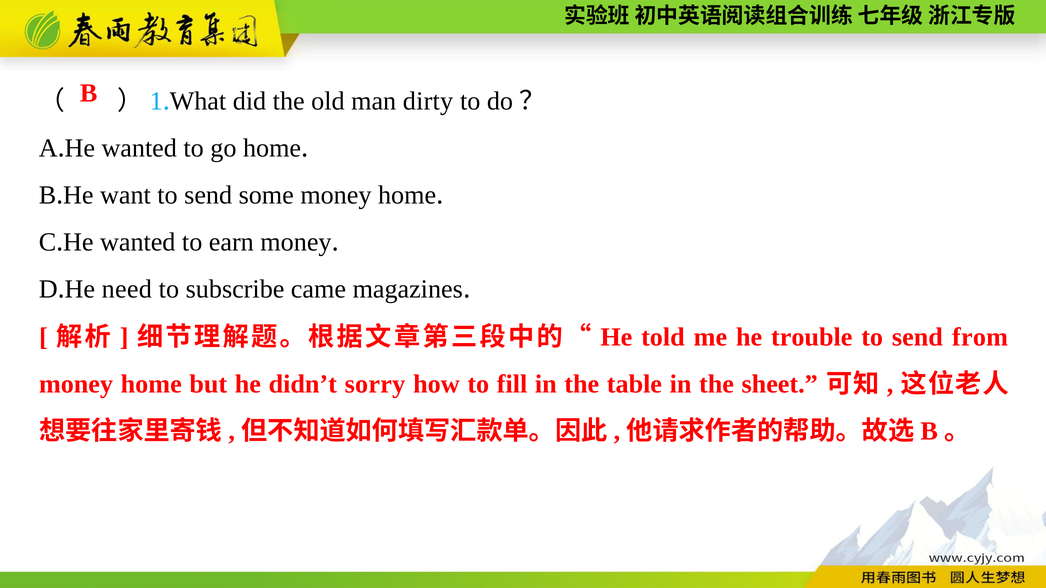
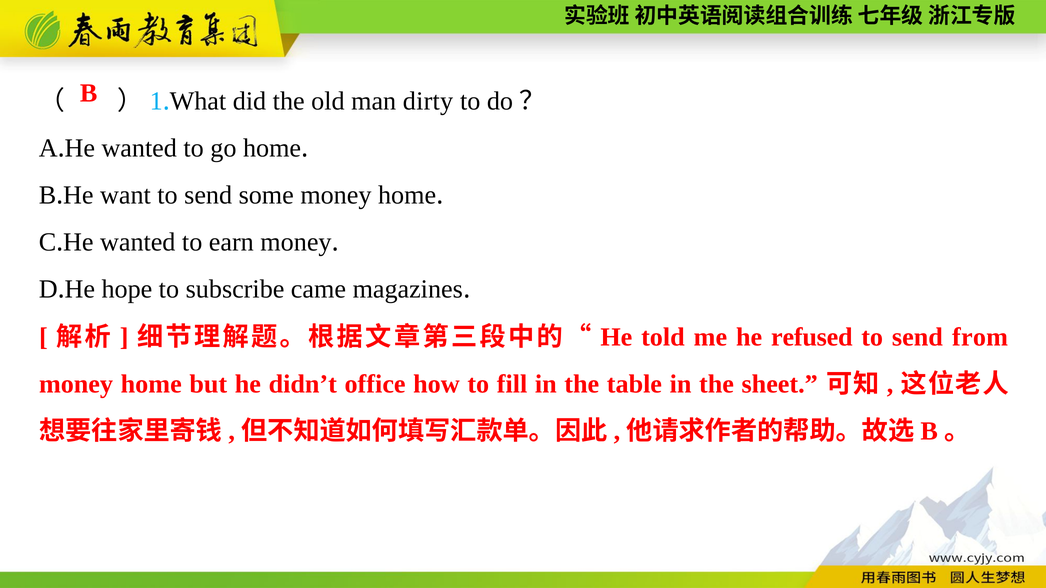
need: need -> hope (127, 289)
trouble: trouble -> refused (812, 337)
sorry: sorry -> office (375, 385)
